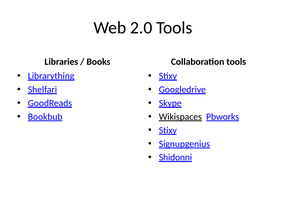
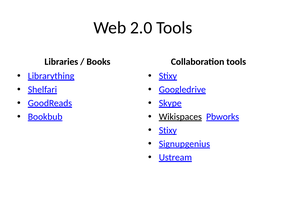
Shidonni: Shidonni -> Ustream (175, 157)
